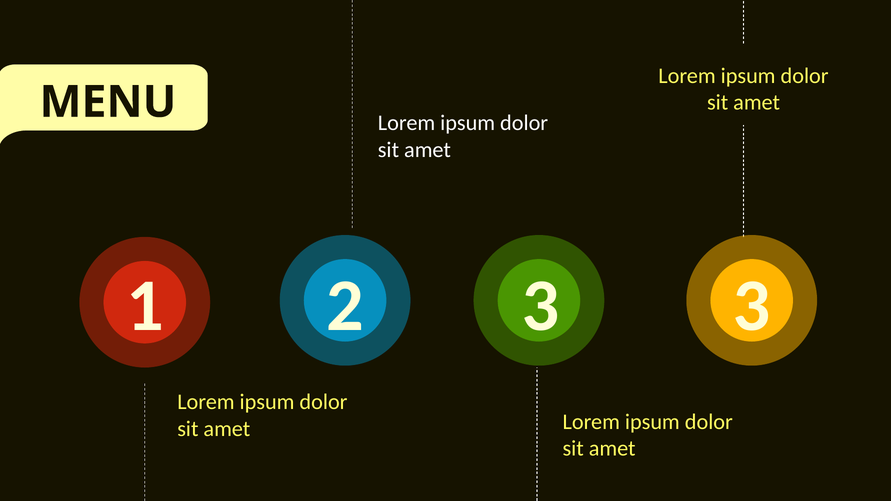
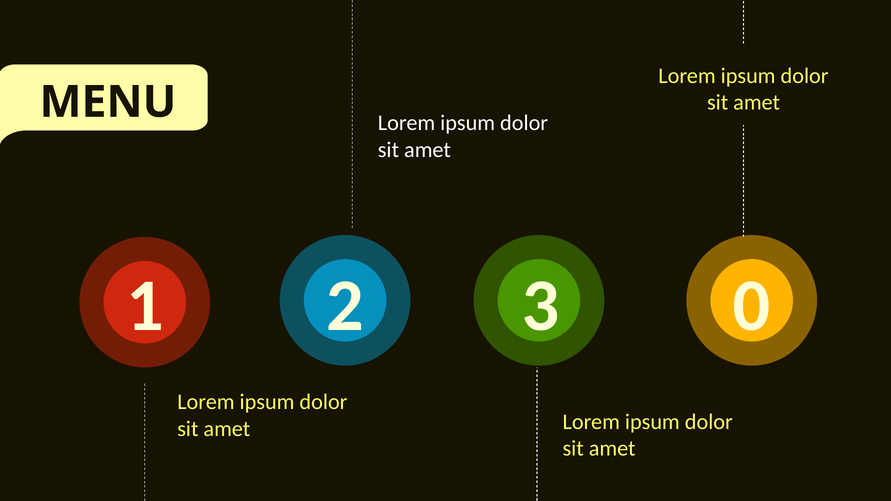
3 3: 3 -> 0 (752, 306)
